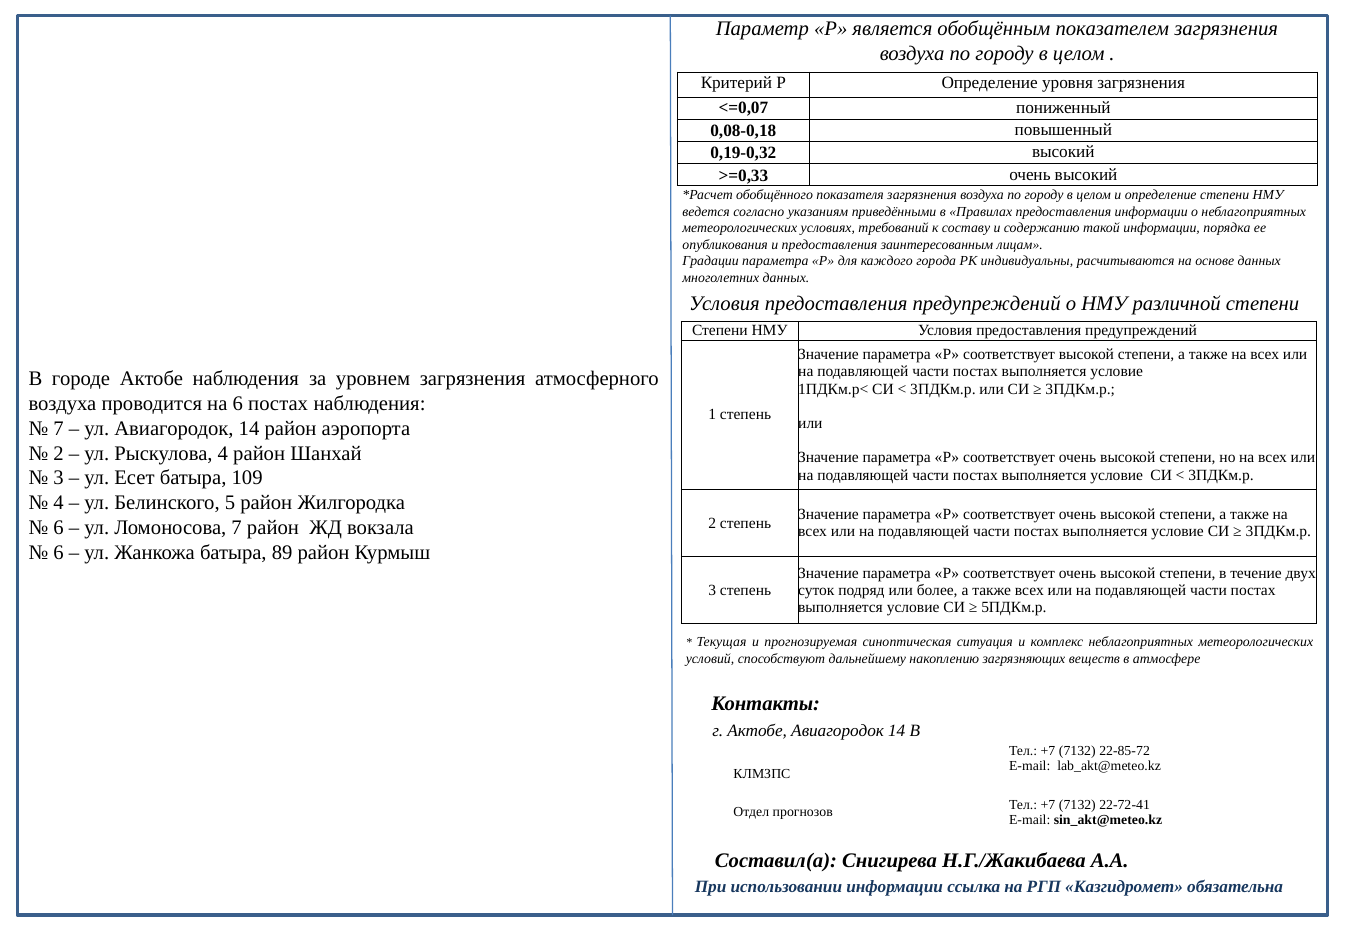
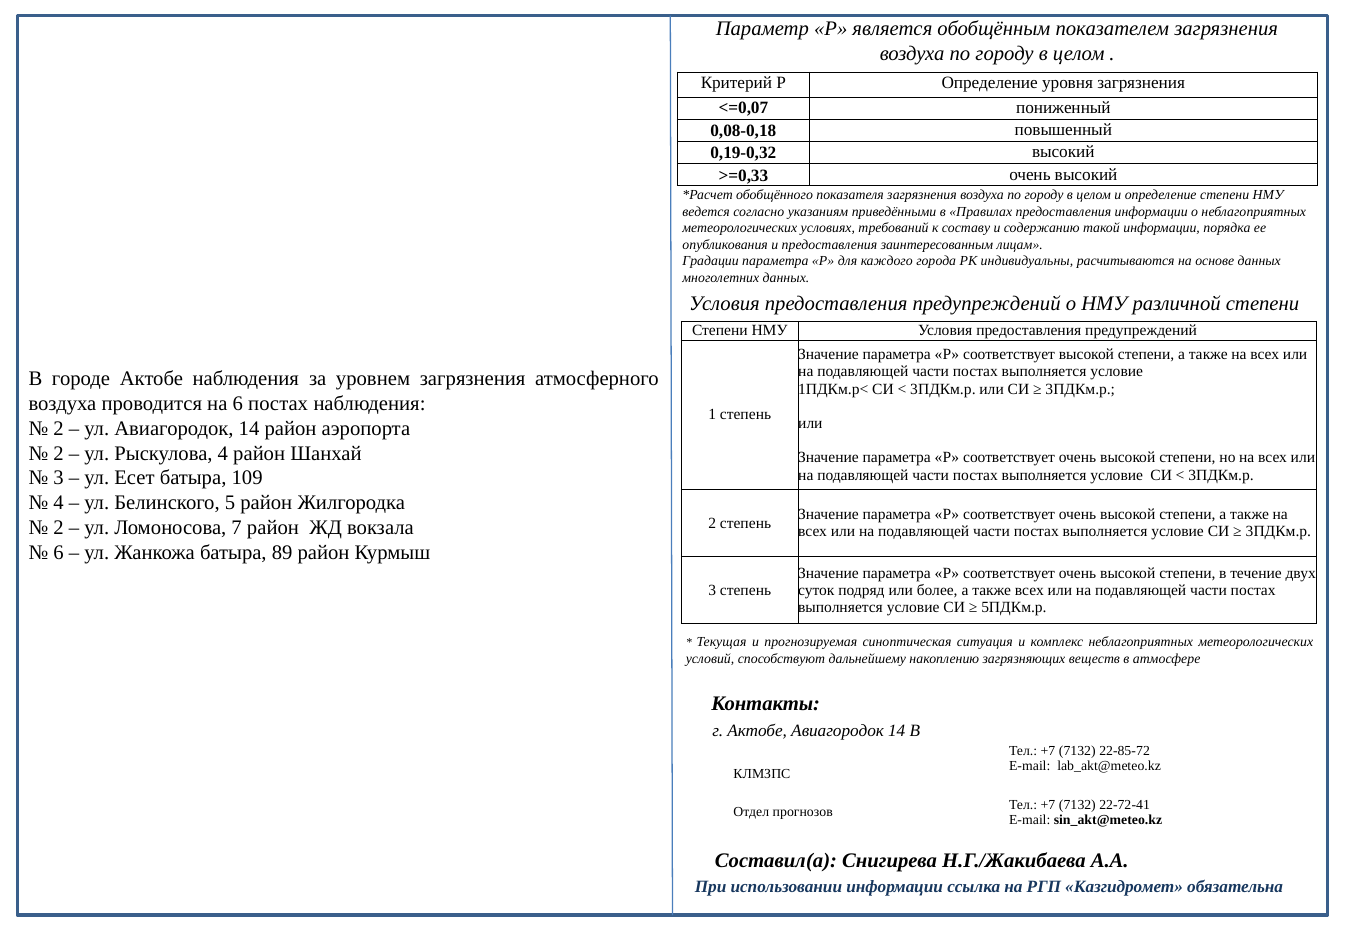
7: 7 -> 2 (59, 428)
6: 6 -> 2 (59, 528)
